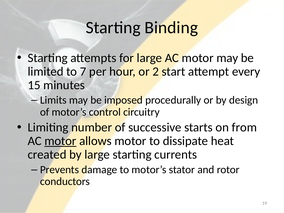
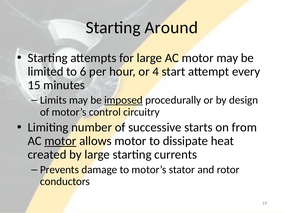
Binding: Binding -> Around (171, 27)
7: 7 -> 6 (83, 72)
2: 2 -> 4 (156, 72)
imposed underline: none -> present (124, 100)
